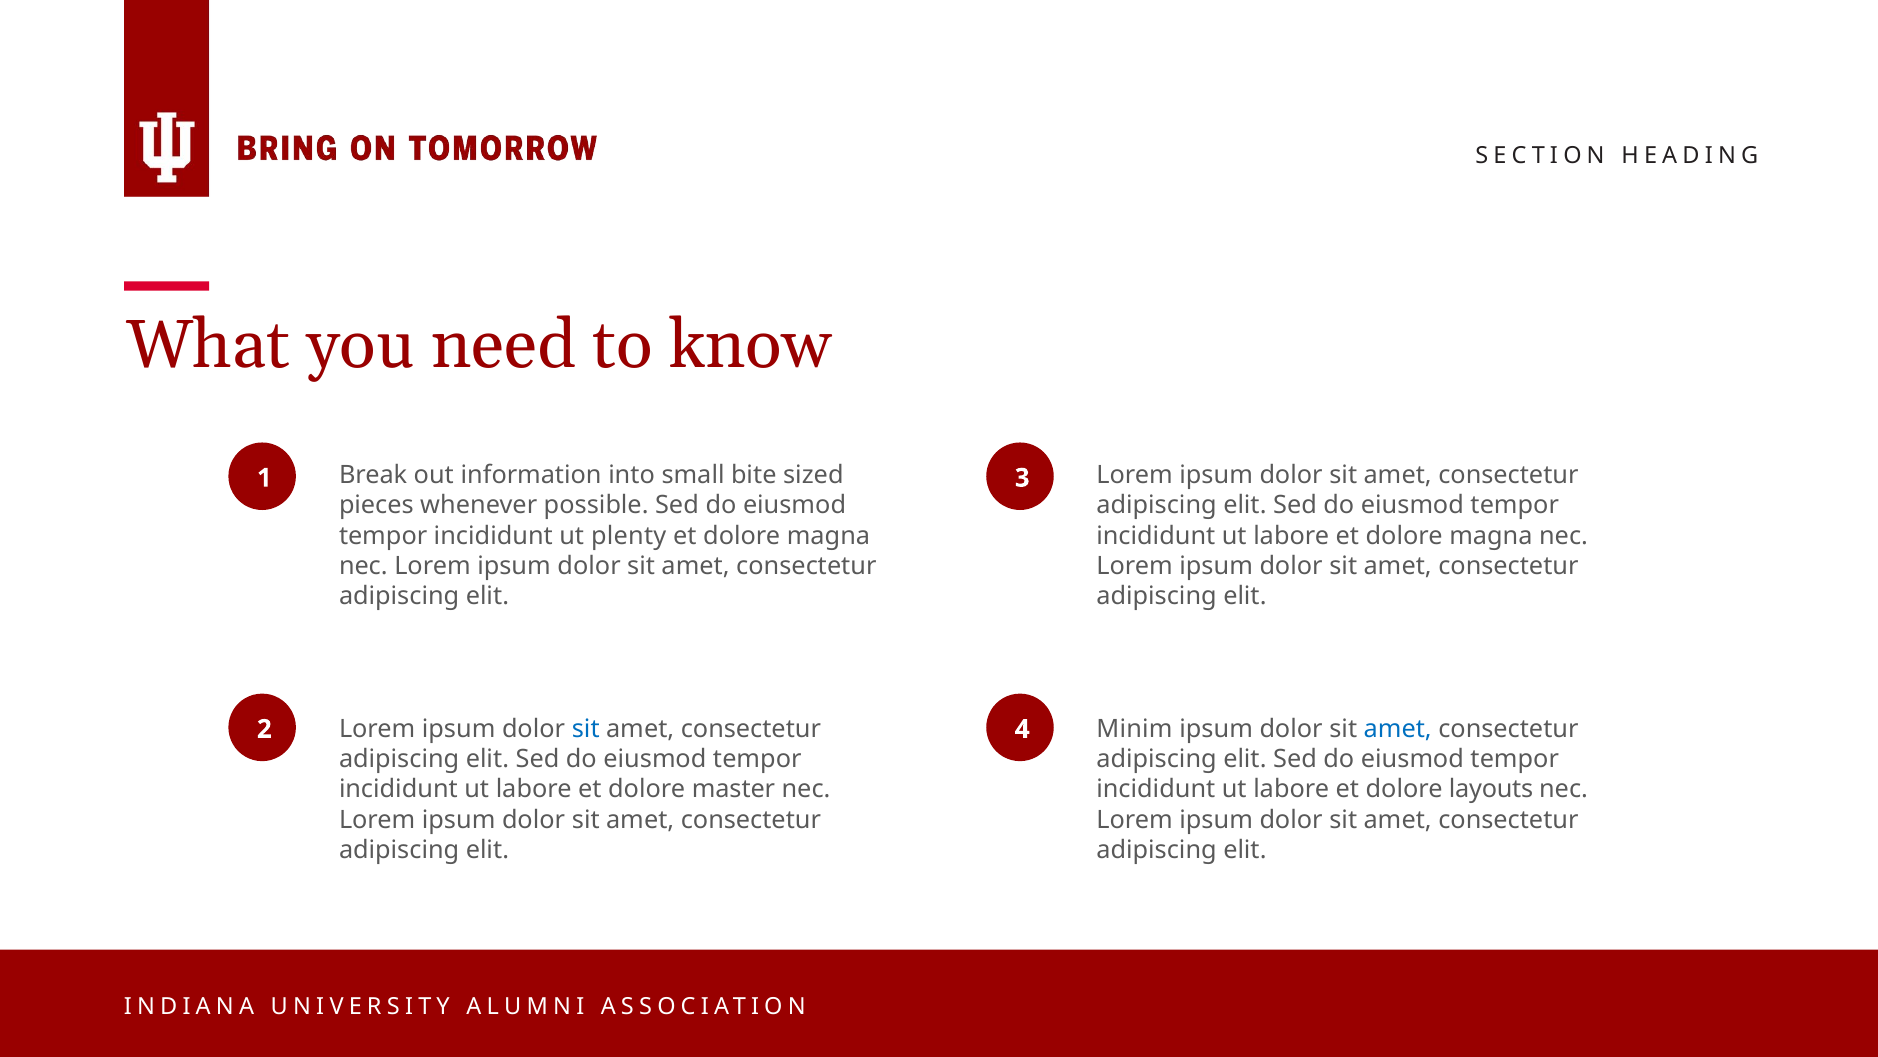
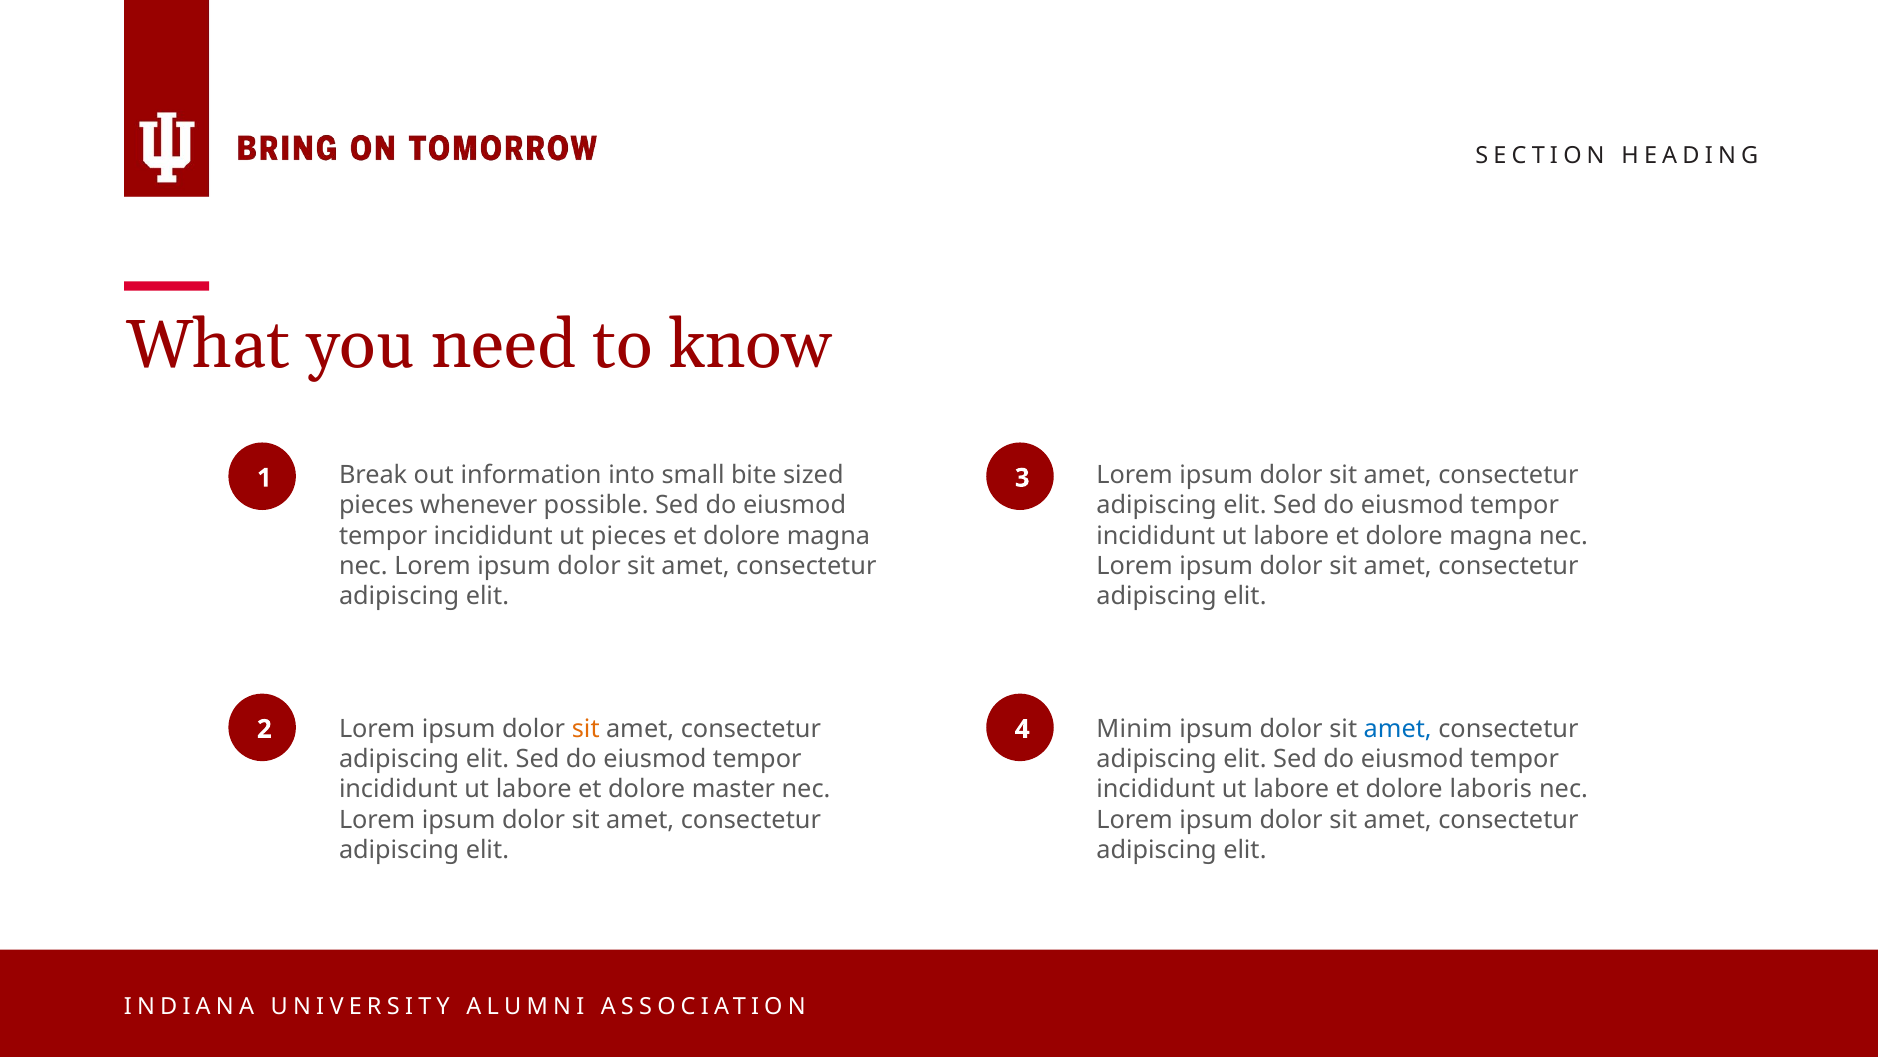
ut plenty: plenty -> pieces (629, 535)
sit colour: blue -> orange (586, 728)
layouts: layouts -> laboris (1491, 789)
